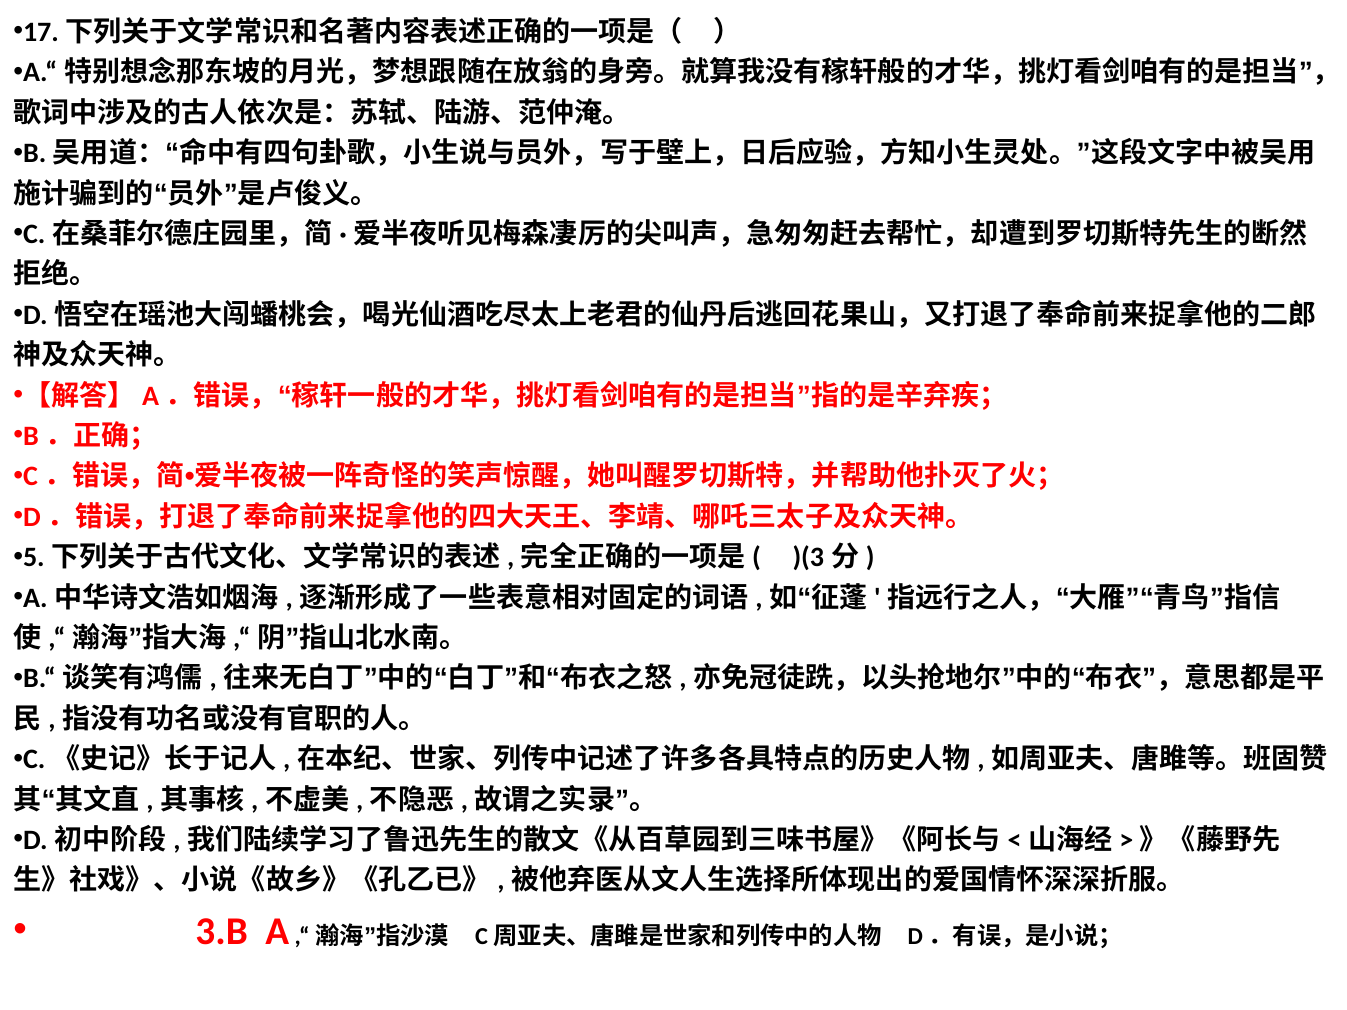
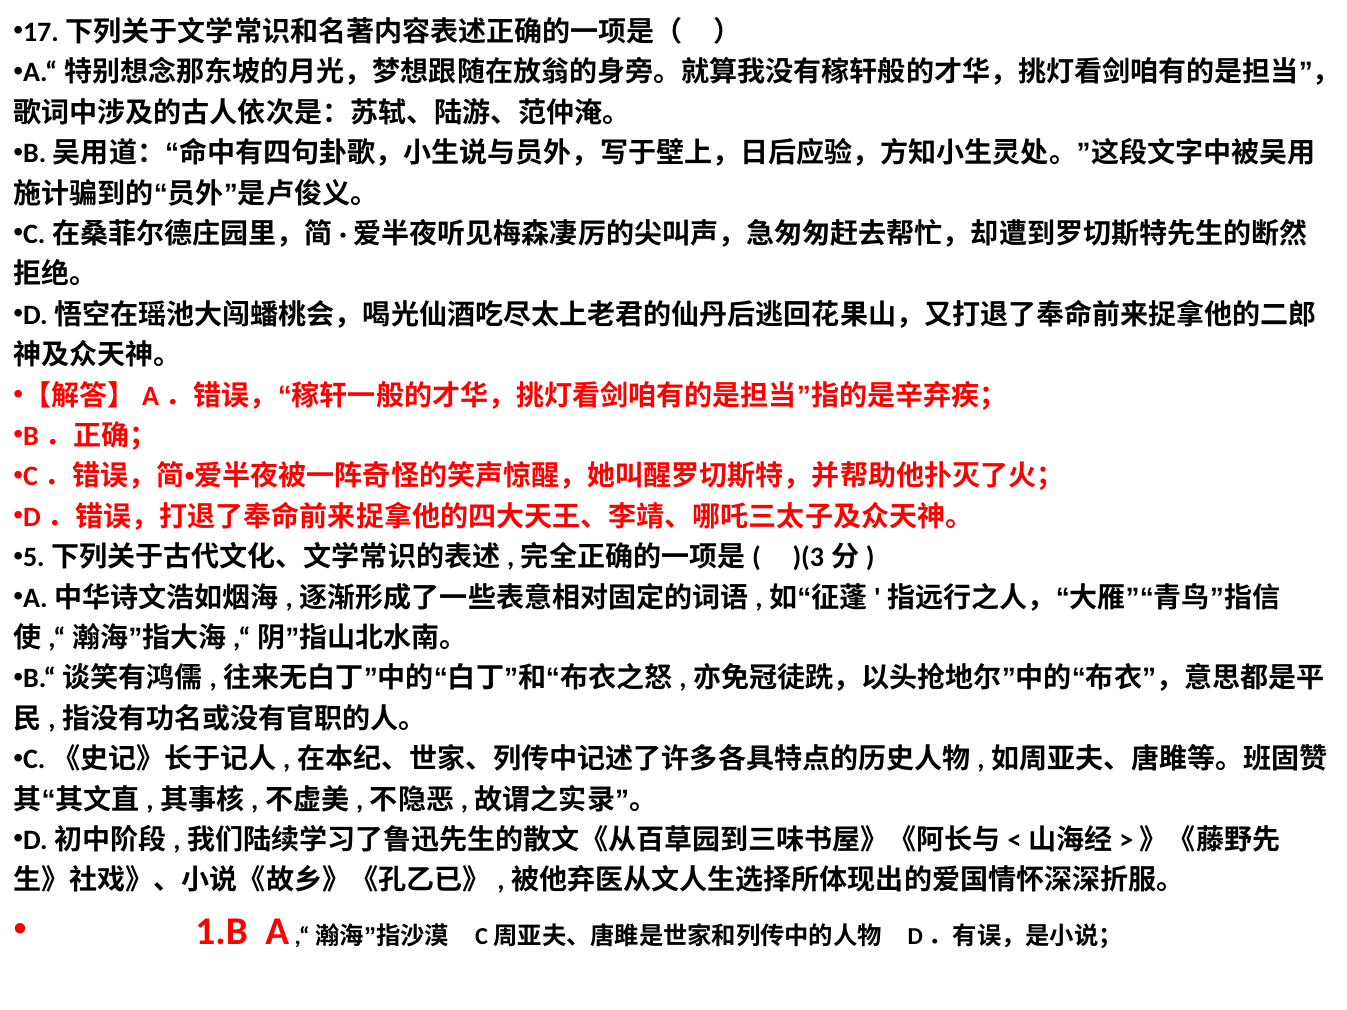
3.B: 3.B -> 1.B (222, 931)
